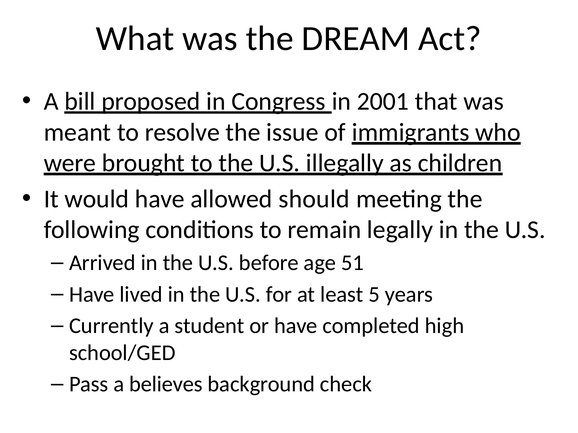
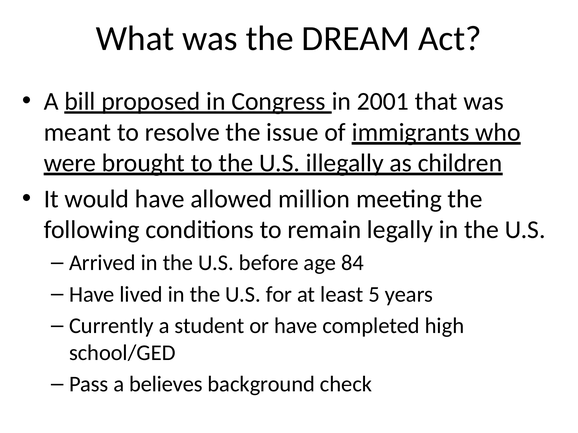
should: should -> million (314, 199)
51: 51 -> 84 (352, 263)
